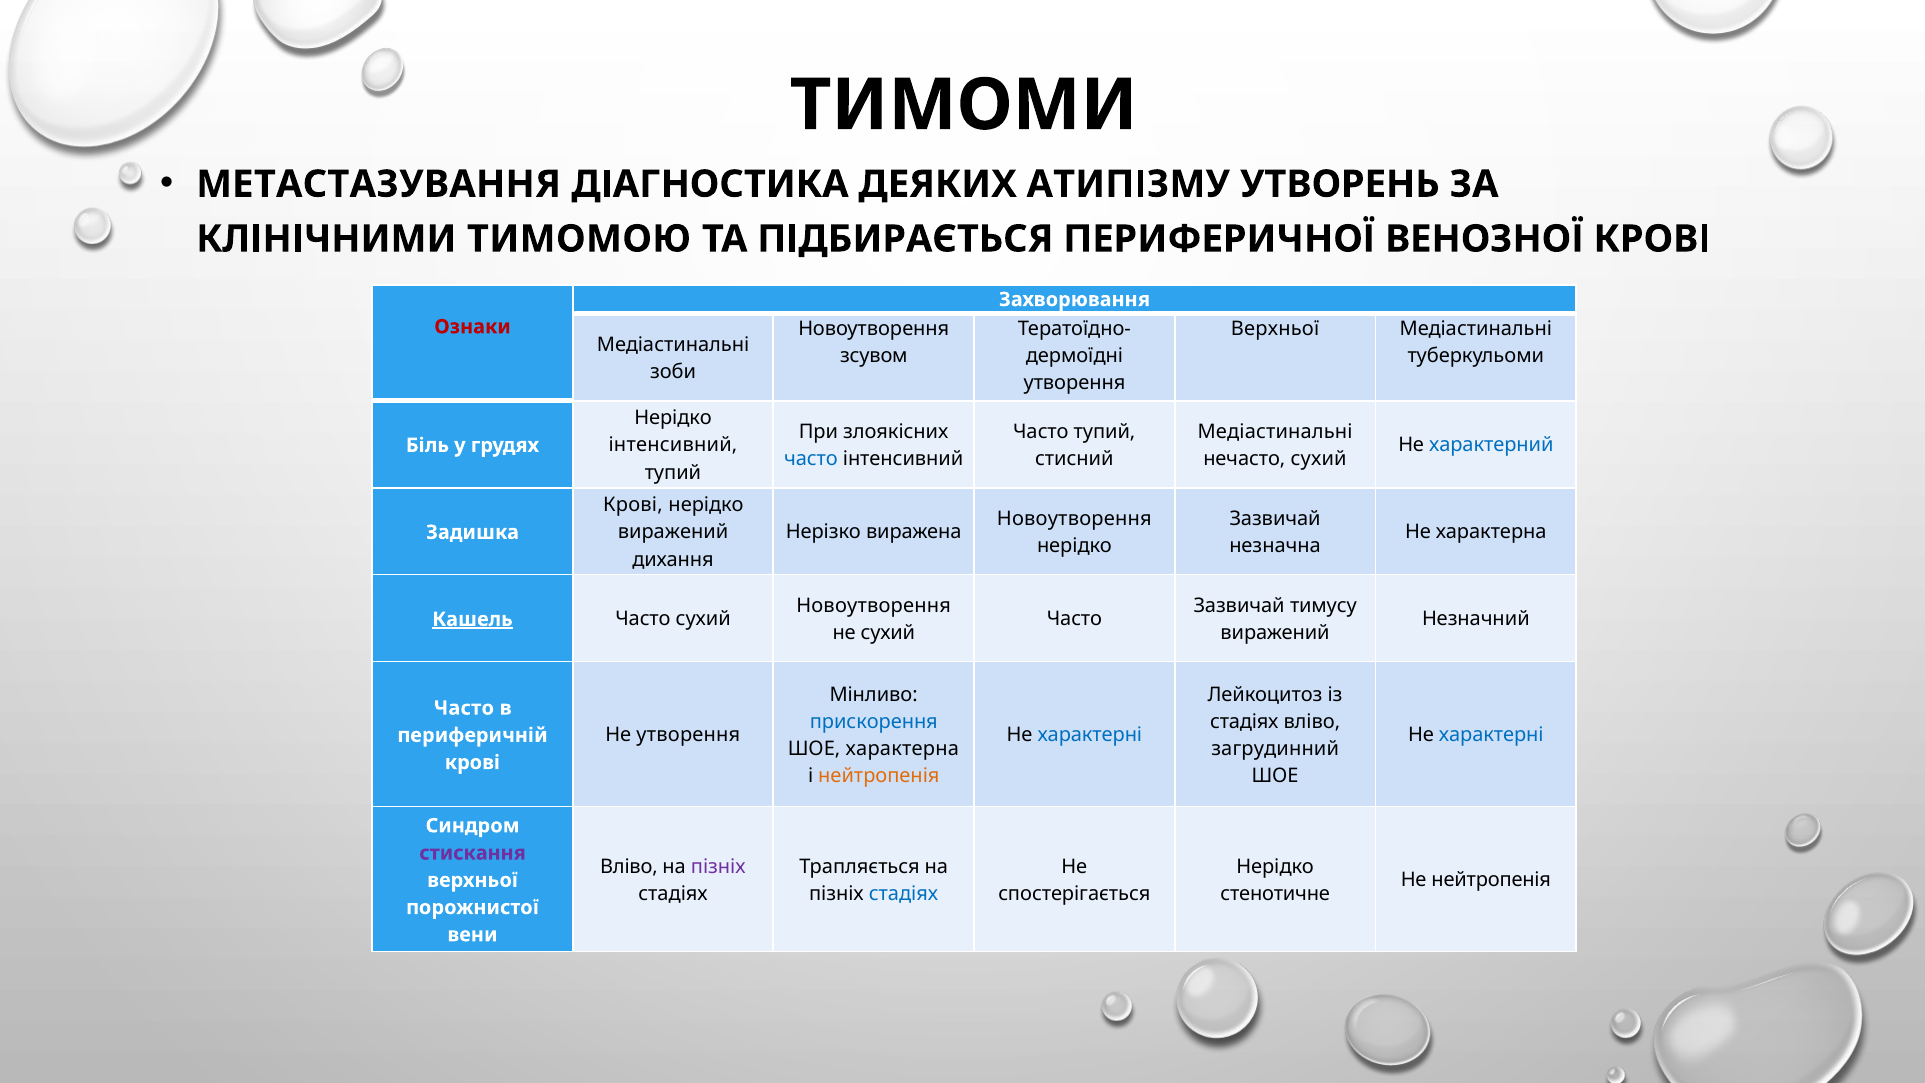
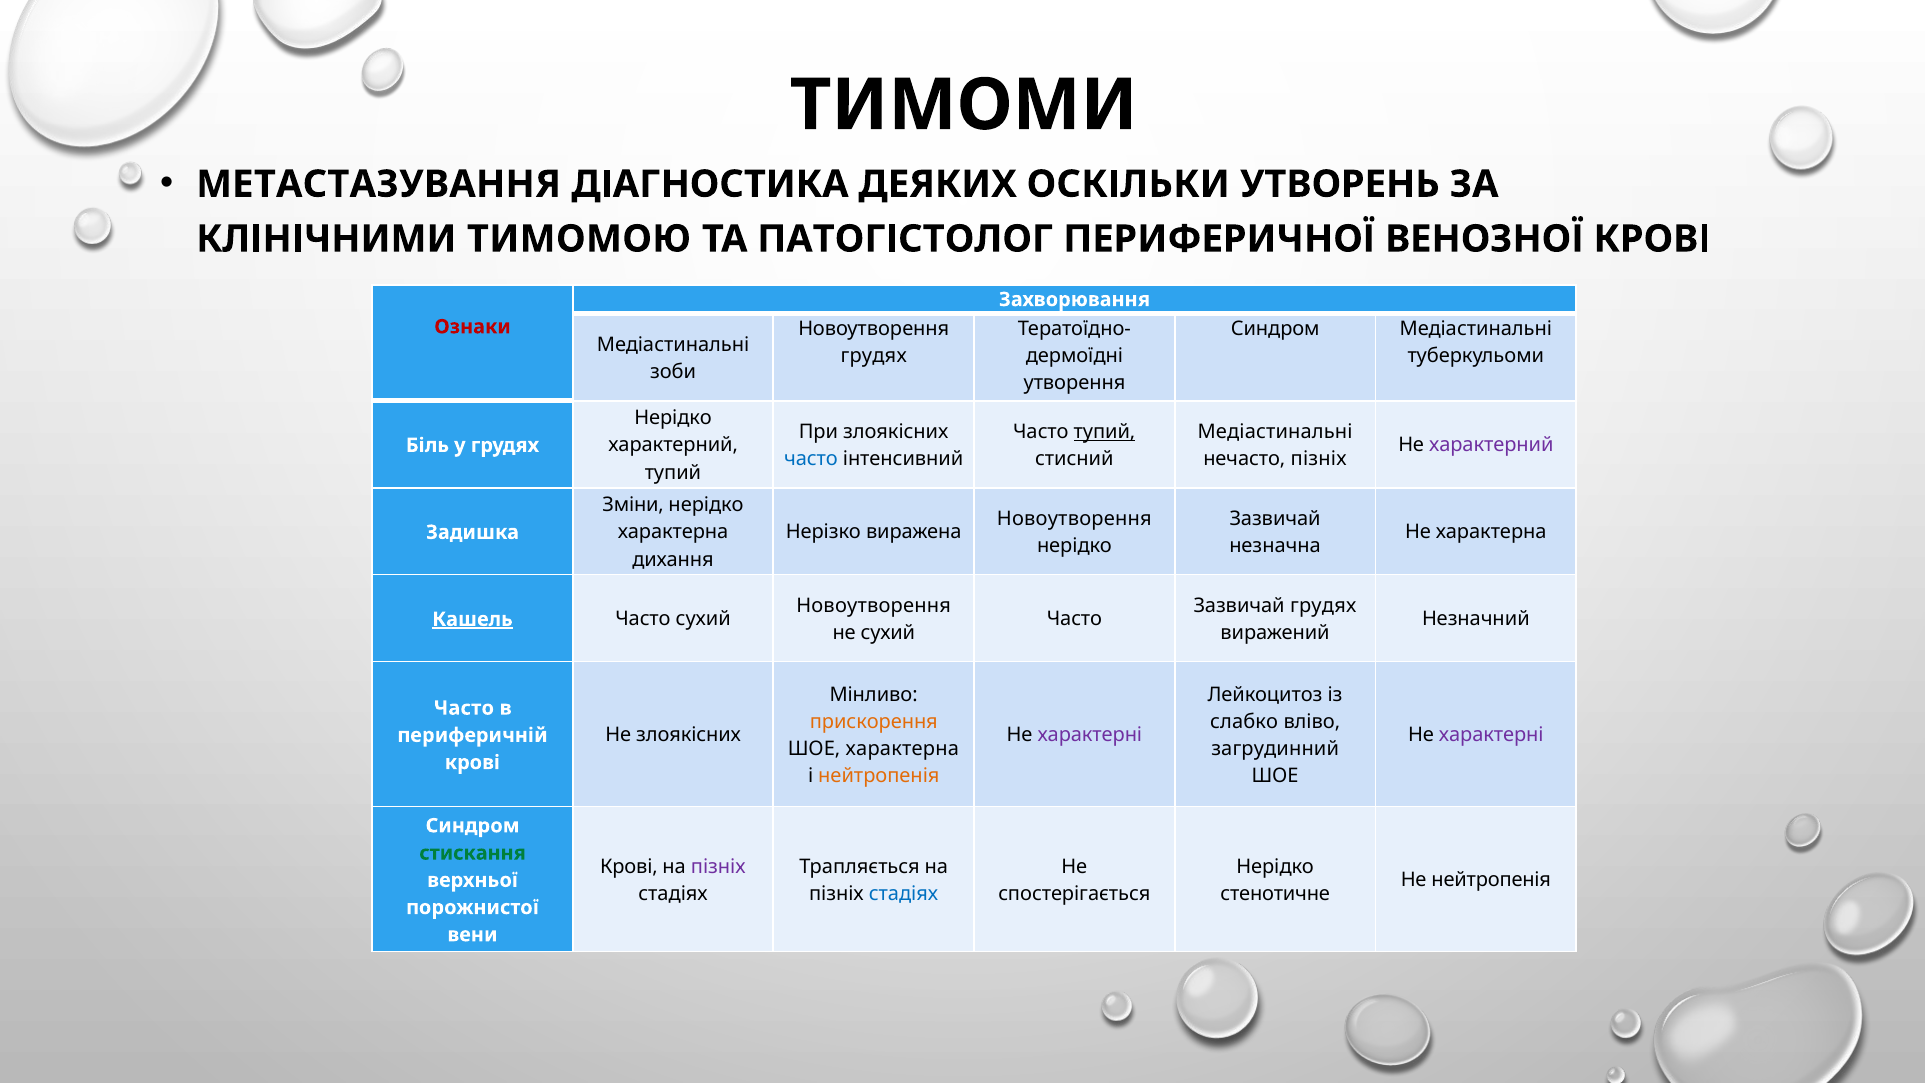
АТИПІЗМУ: АТИПІЗМУ -> ОСКІЛЬКИ (1128, 184)
ПІДБИРАЄТЬСЯ: ПІДБИРАЄТЬСЯ -> ПАТОГІСТОЛОГ (905, 239)
Верхньої: Верхньої -> Синдром (1275, 328)
зсувом: зсувом -> грудях (874, 356)
тупий underline: none -> present (1104, 432)
інтенсивний: інтенсивний -> характерний (673, 445)
характерний colour: blue -> purple (1491, 445)
нечасто сухий: сухий -> пізніх (1319, 459)
Крові: Крові -> Зміни (633, 505)
виражений: виражений -> характерна (673, 532)
Зазвичай тимусу: тимусу -> грудях (1323, 606)
прискорення colour: blue -> orange (874, 722)
стадіях: стадіях -> слабко (1244, 722)
Не утворення: утворення -> злоякісних (689, 735)
характерні colour: blue -> purple (1090, 735)
характерні colour: blue -> purple (1491, 735)
стискання colour: purple -> green (473, 853)
Вліво: Вліво -> Крові (629, 866)
